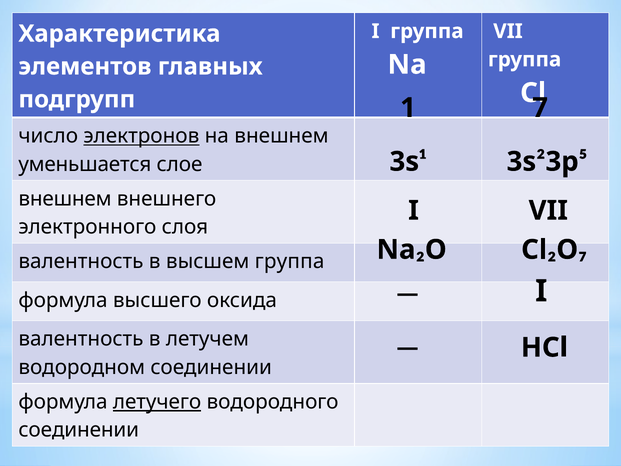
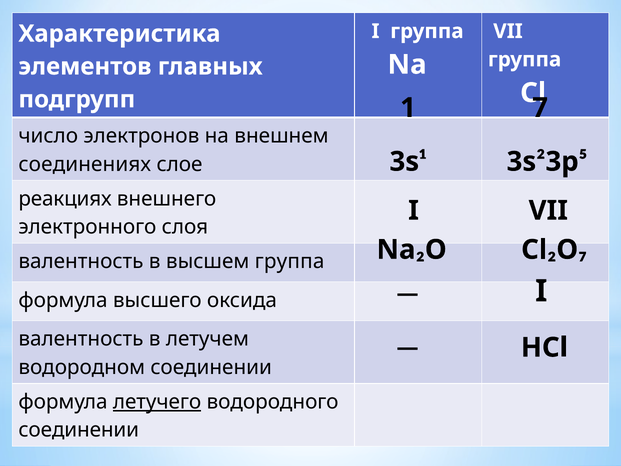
электронов underline: present -> none (141, 136)
уменьшается: уменьшается -> соединениях (85, 164)
внешнем: внешнем -> реакциях (65, 199)
